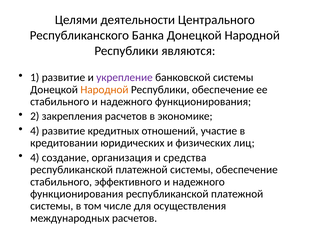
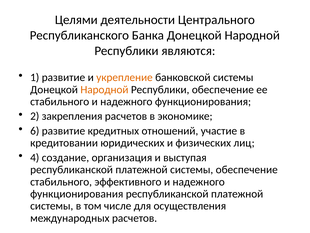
укрепление colour: purple -> orange (124, 77)
4: 4 -> 6 (35, 131)
средства: средства -> выступая (185, 157)
